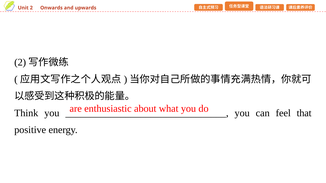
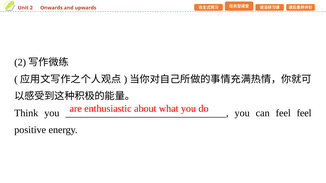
feel that: that -> feel (304, 113)
